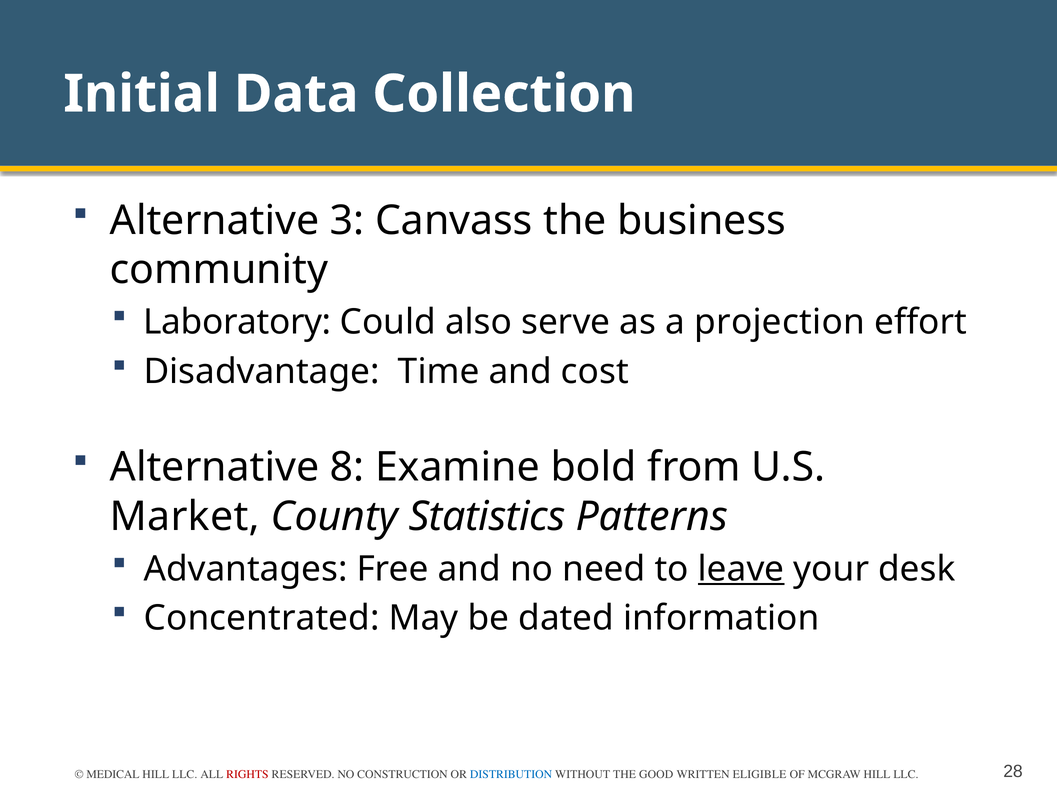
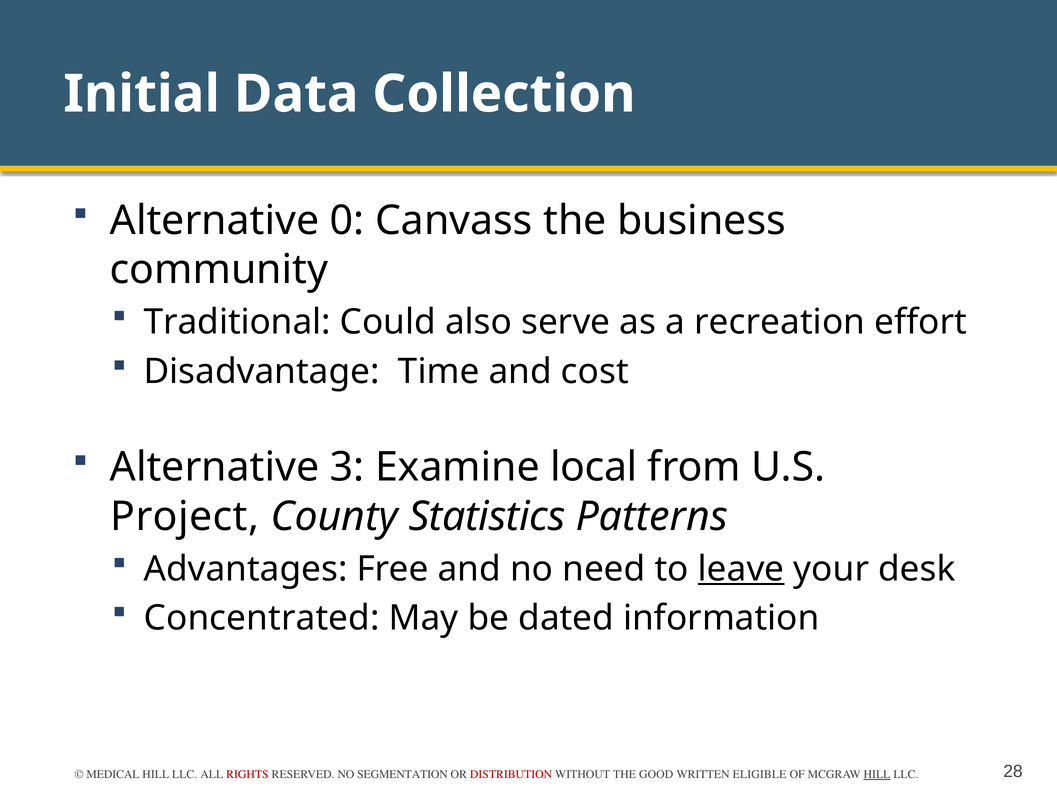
3: 3 -> 0 (347, 220)
Laboratory: Laboratory -> Traditional (237, 322)
projection: projection -> recreation (780, 322)
8: 8 -> 3 (347, 467)
bold: bold -> local (594, 467)
Market: Market -> Project (185, 516)
CONSTRUCTION: CONSTRUCTION -> SEGMENTATION (403, 774)
DISTRIBUTION colour: blue -> red (511, 774)
HILL underline: none -> present (877, 774)
